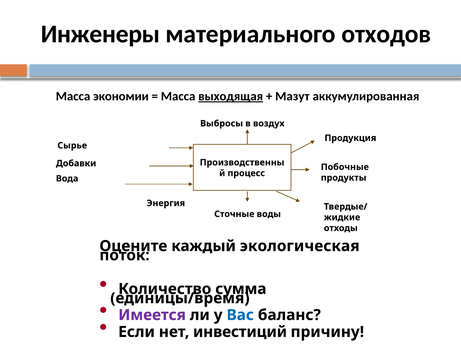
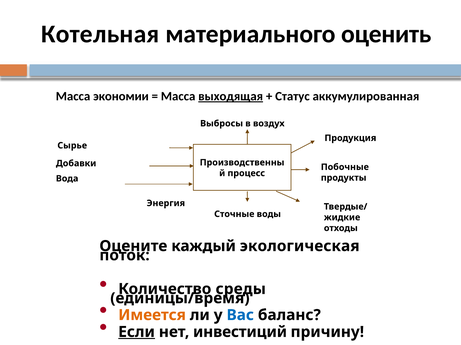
Инженеры: Инженеры -> Котельная (100, 34)
отходов: отходов -> оценить (386, 34)
Мазут: Мазут -> Статус (292, 97)
сумма: сумма -> среды (241, 290)
Имеется colour: purple -> orange (152, 316)
Если underline: none -> present (137, 333)
